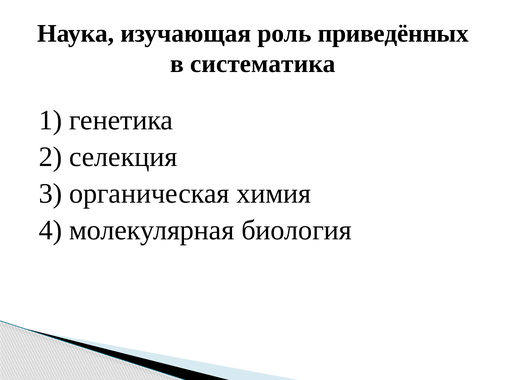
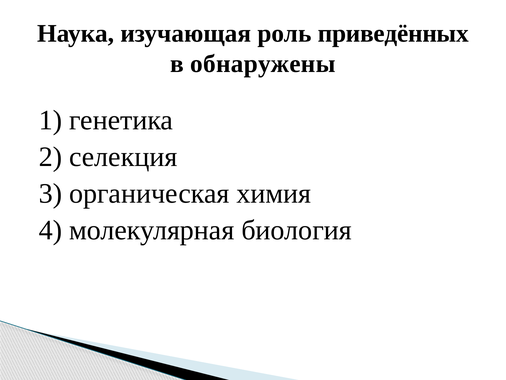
систематика: систематика -> обнаружены (263, 64)
